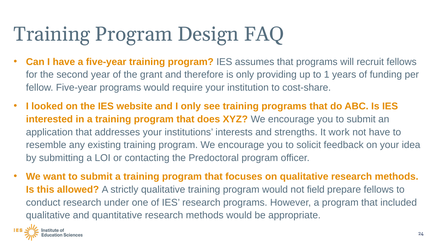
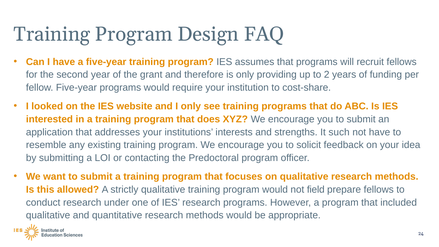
1: 1 -> 2 (327, 75)
work: work -> such (339, 132)
